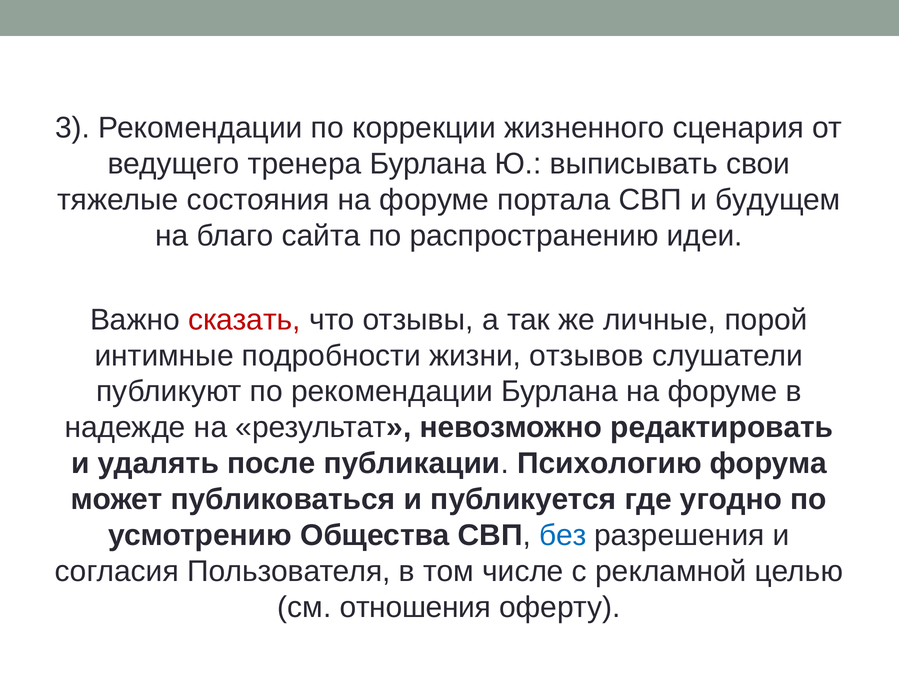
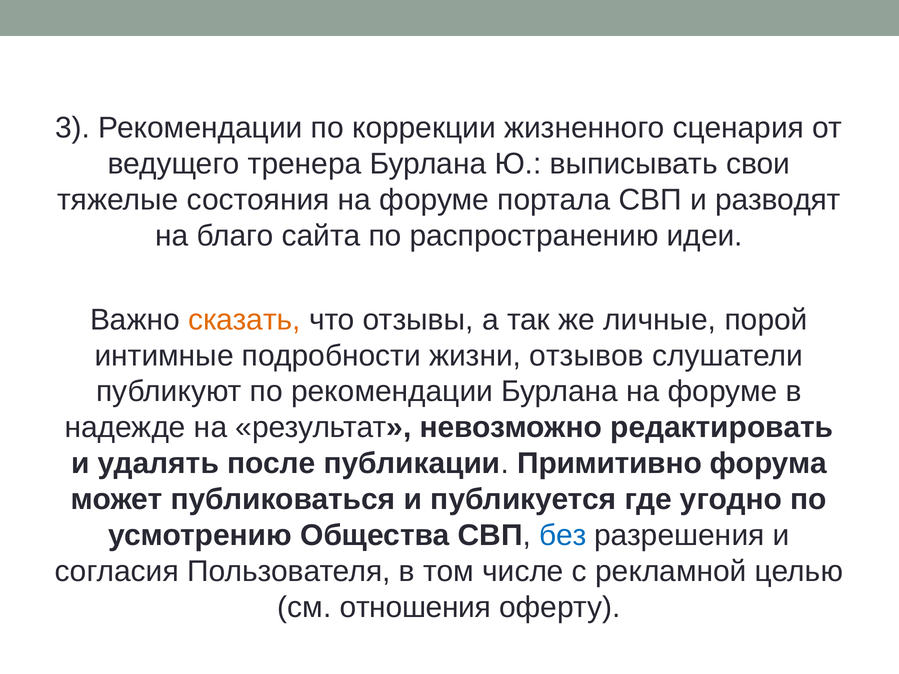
бyдyщeм: бyдyщeм -> разводят (778, 200)
сказать colour: red -> orange (244, 320)
Психологию: Психологию -> Примитивно (610, 464)
